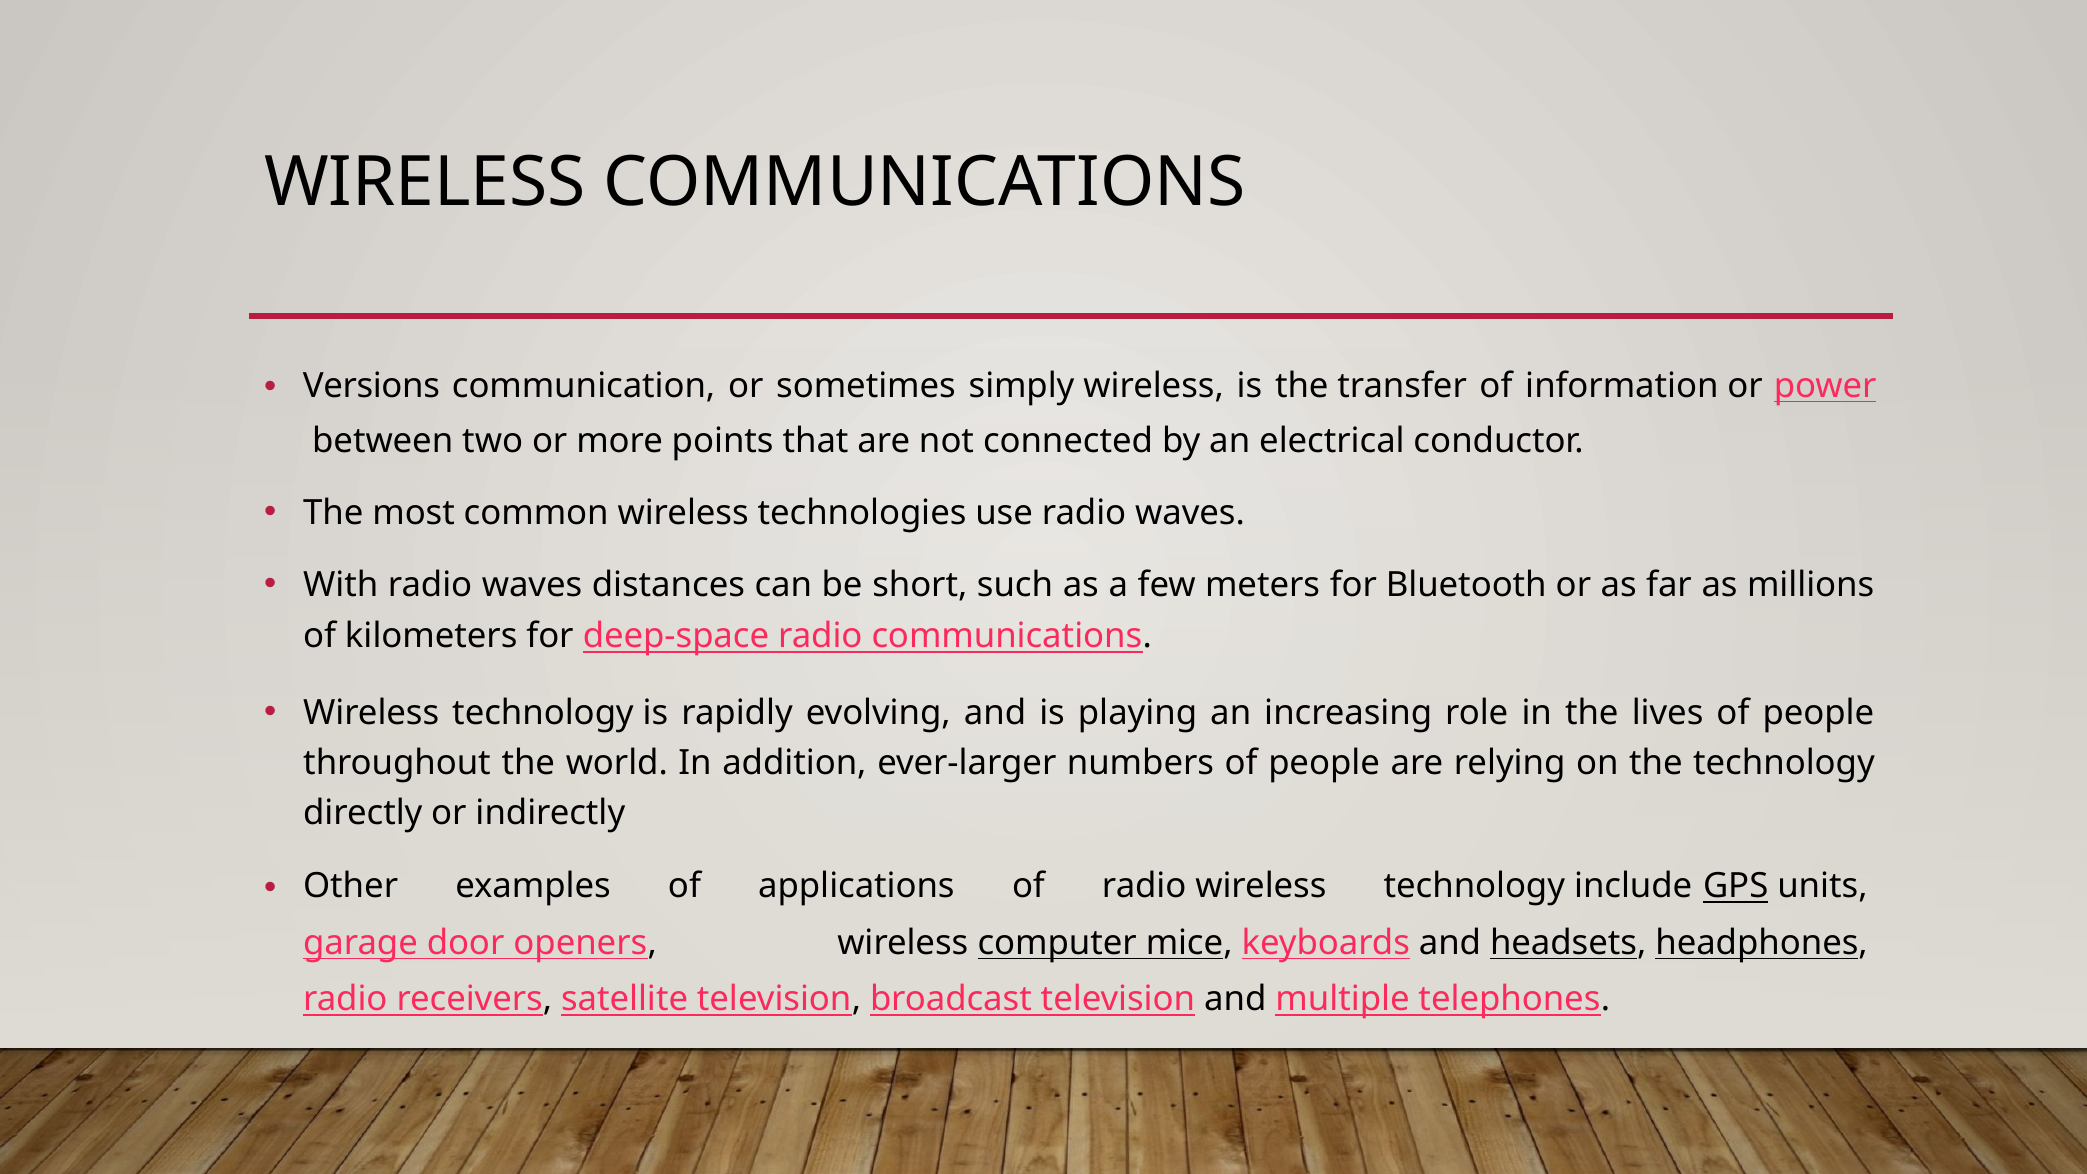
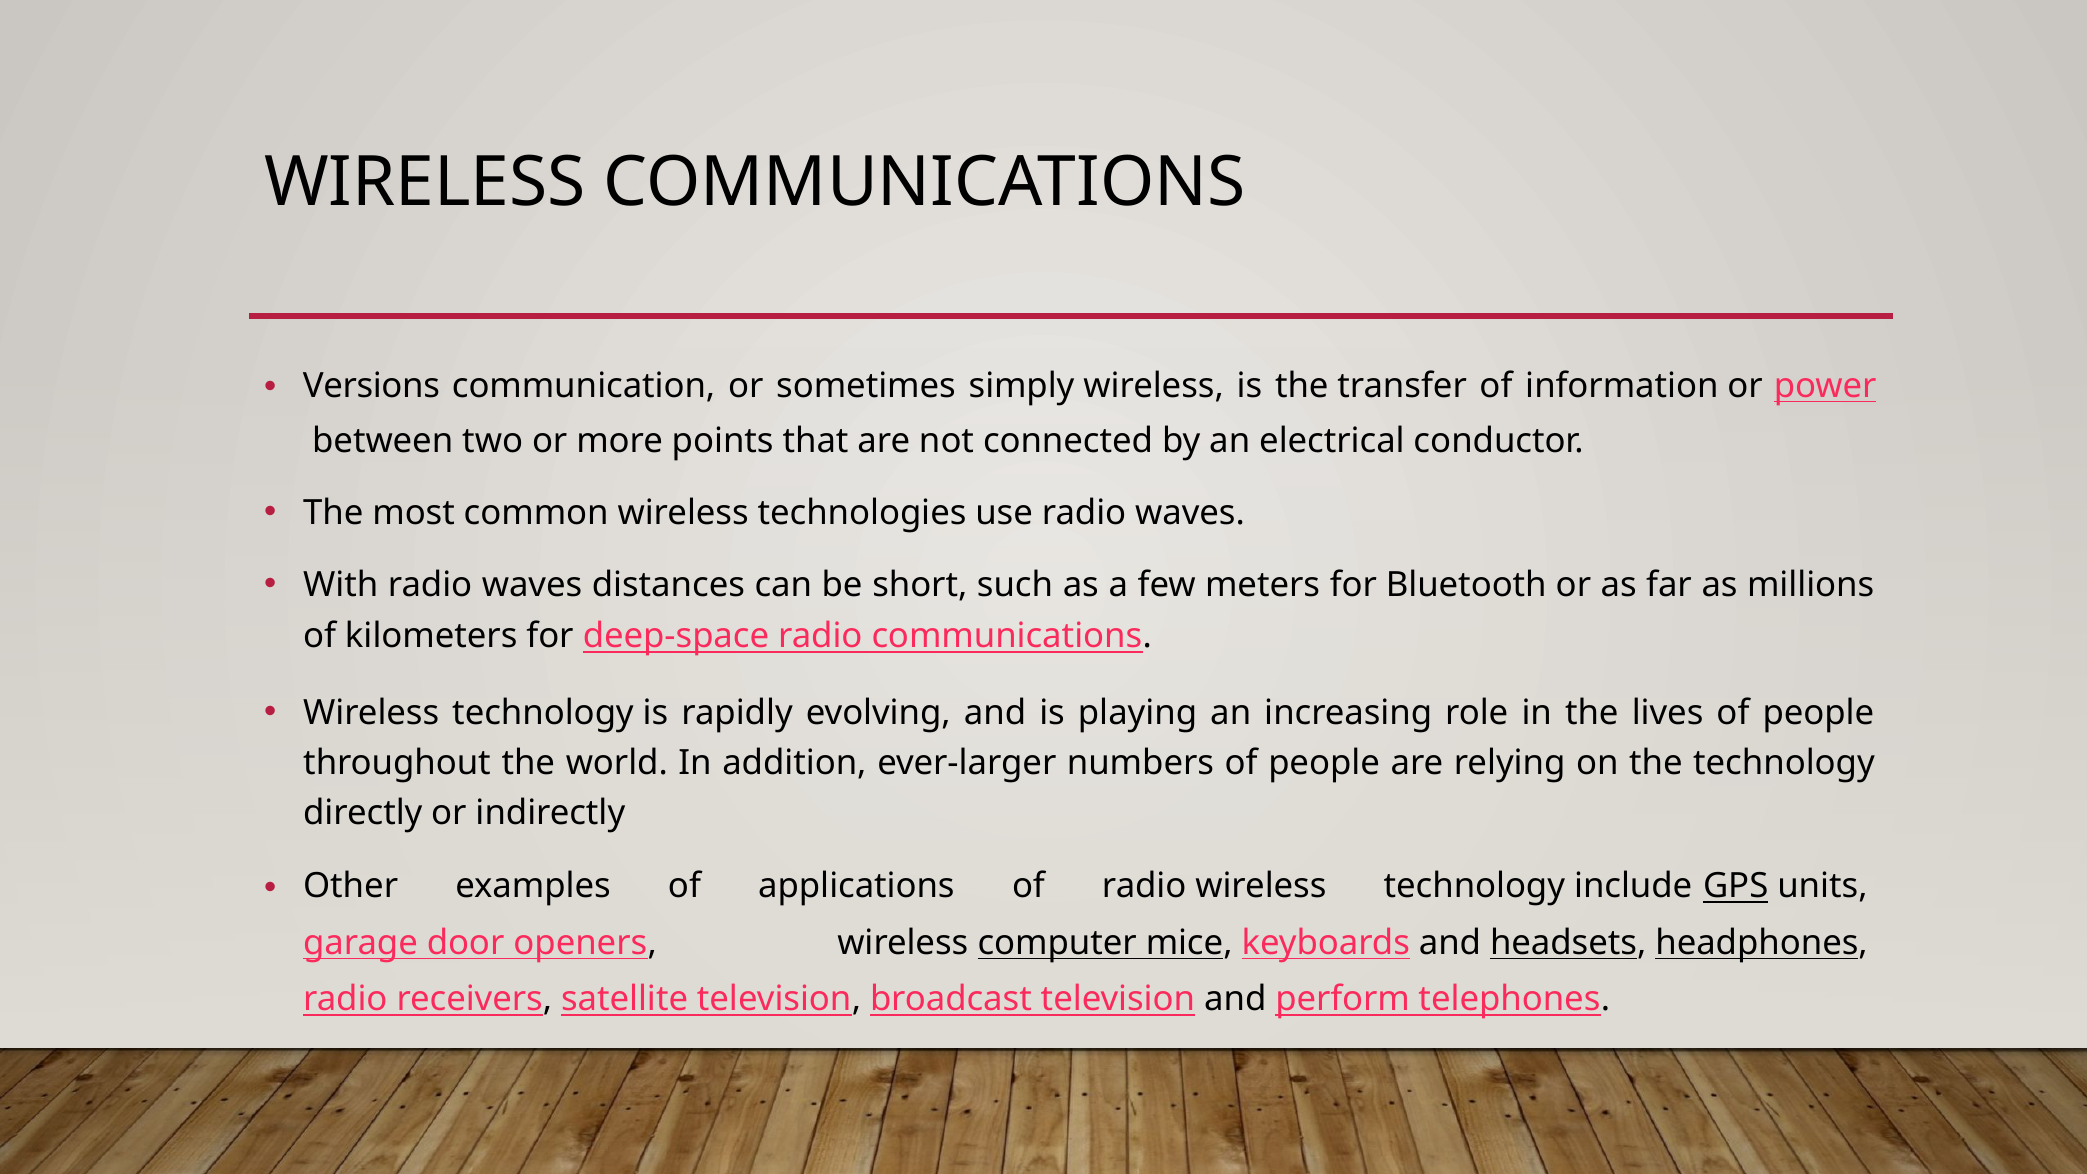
multiple: multiple -> perform (1343, 999)
